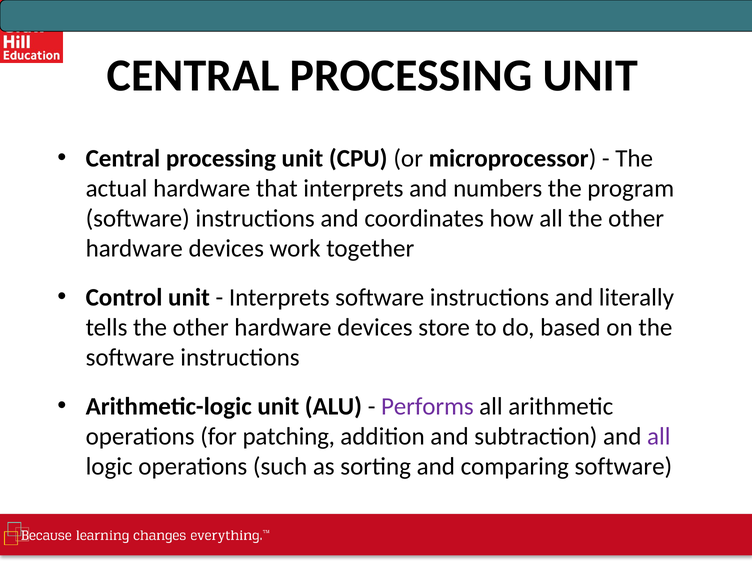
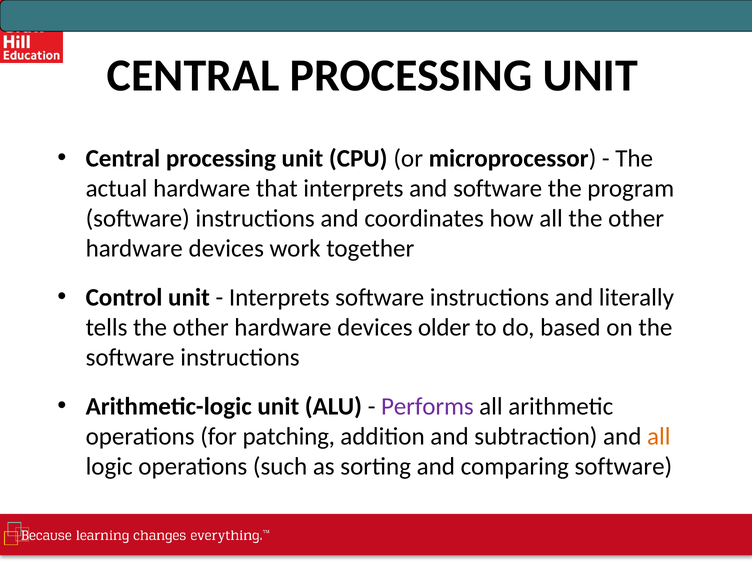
and numbers: numbers -> software (498, 188)
store: store -> older (444, 328)
all colour: purple -> orange (659, 437)
